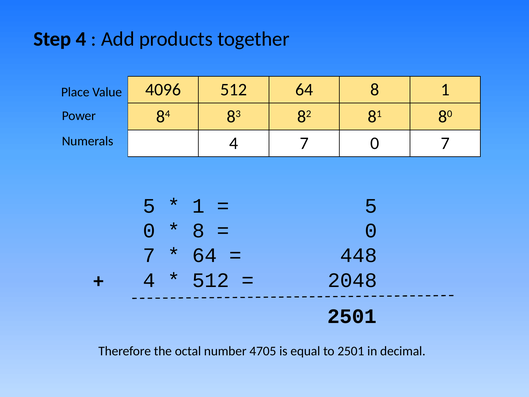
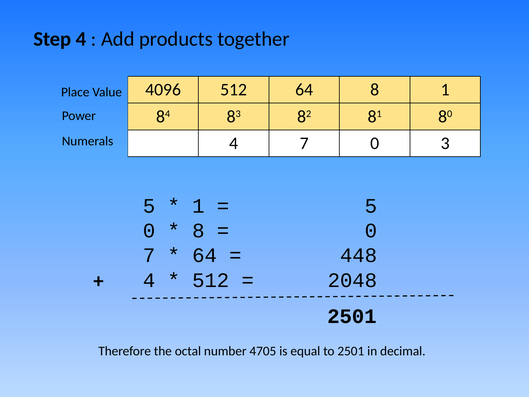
7 0 7: 7 -> 3 (445, 143)
